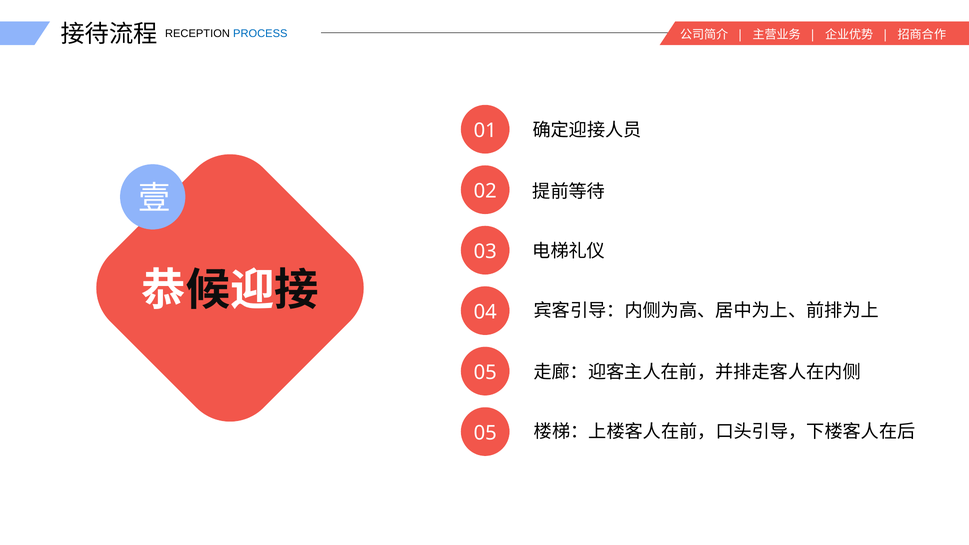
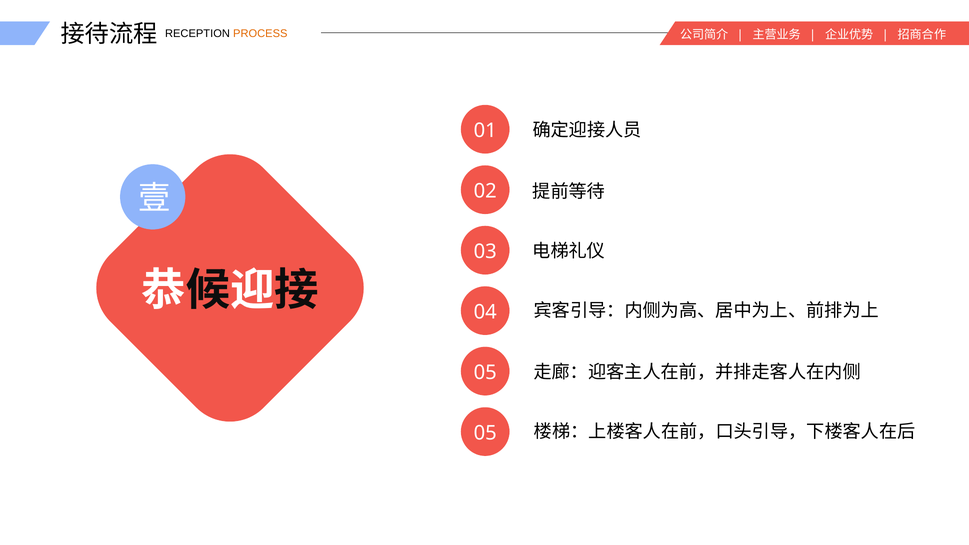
PROCESS colour: blue -> orange (260, 33)
